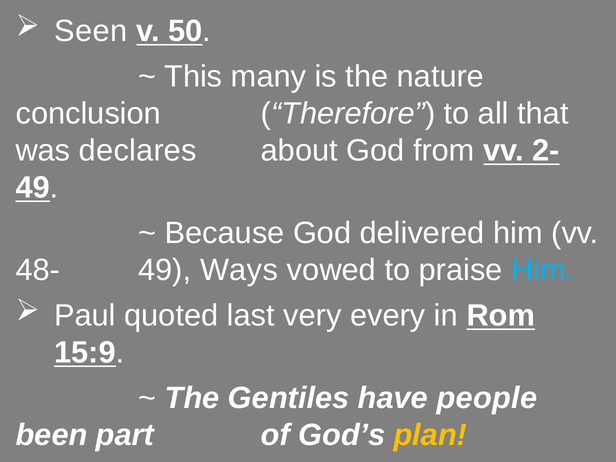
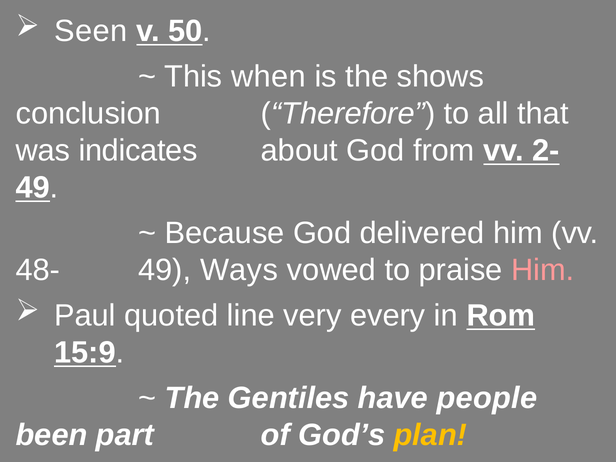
many: many -> when (268, 77)
nature: nature -> shows (440, 77)
declares: declares -> indicates (138, 151)
Him colour: light blue -> pink (543, 270)
last: last -> line (251, 316)
